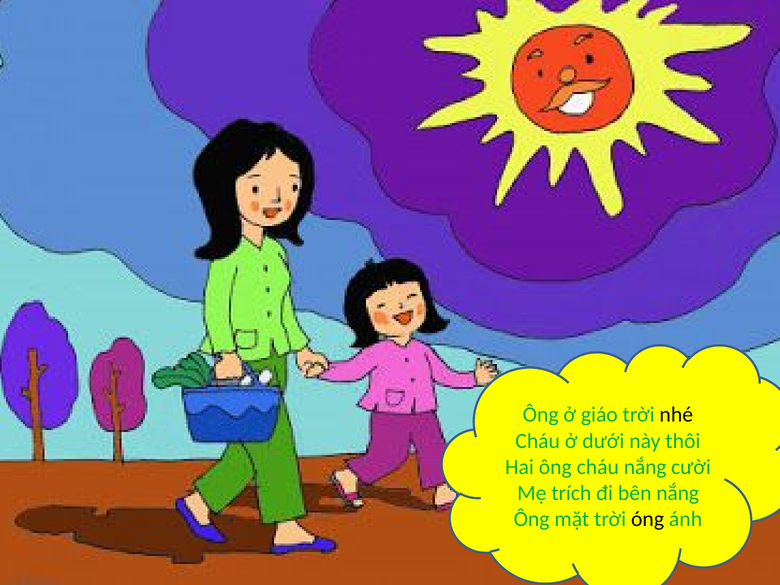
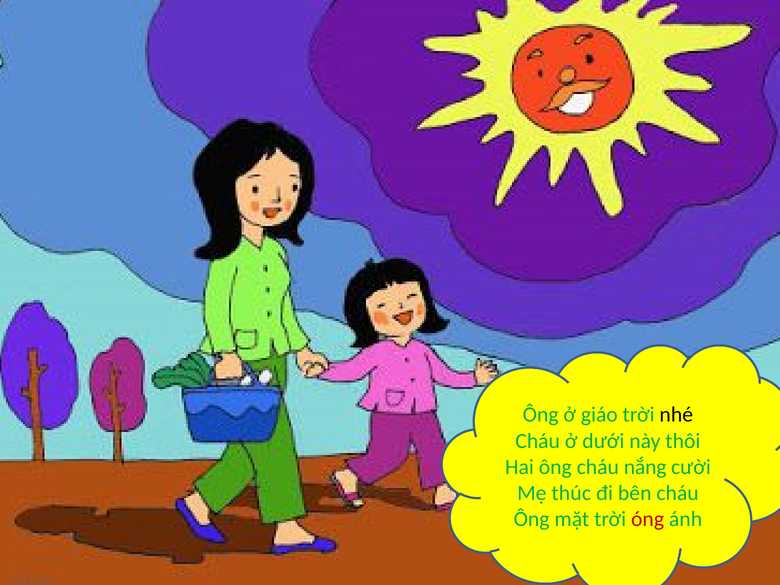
trích: trích -> thúc (571, 493)
bên nắng: nắng -> cháu (678, 493)
óng colour: black -> red (648, 519)
